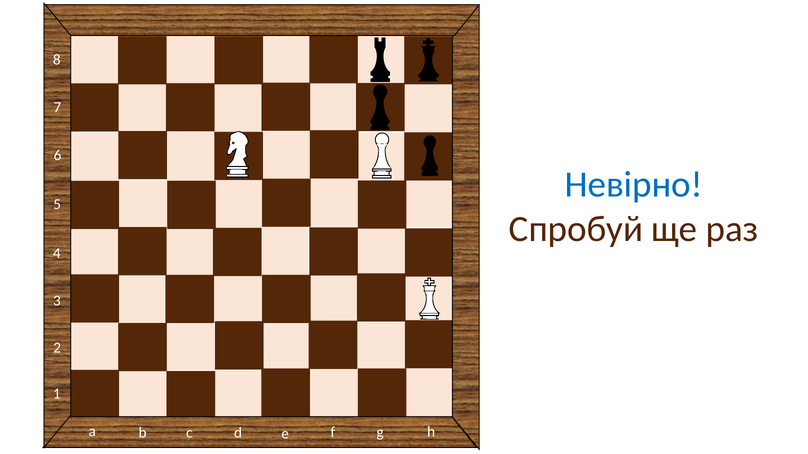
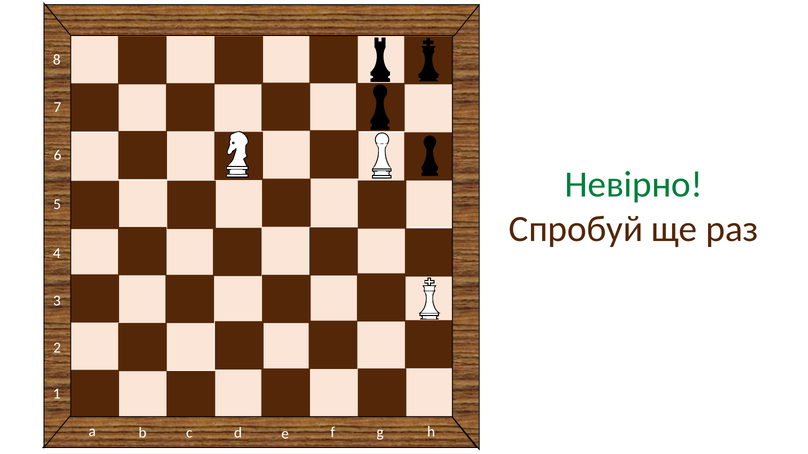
Невірно colour: blue -> green (634, 185)
